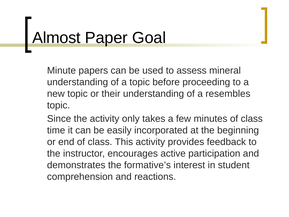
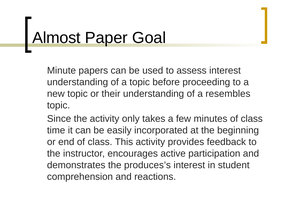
assess mineral: mineral -> interest (225, 71)
formative’s: formative’s -> produces’s (147, 165)
